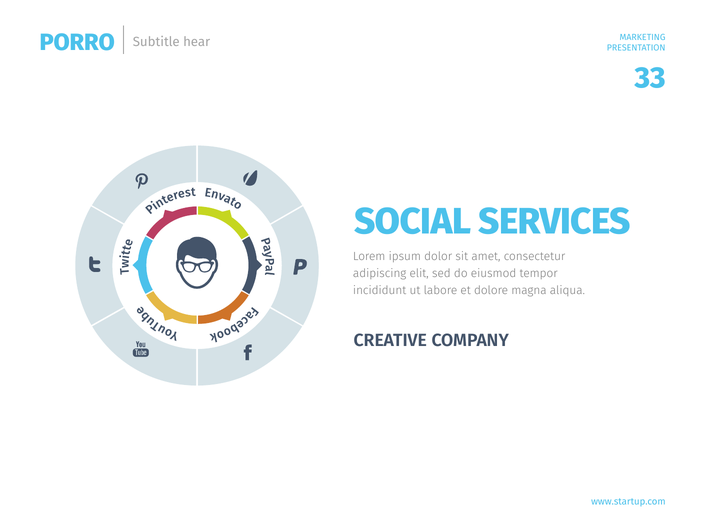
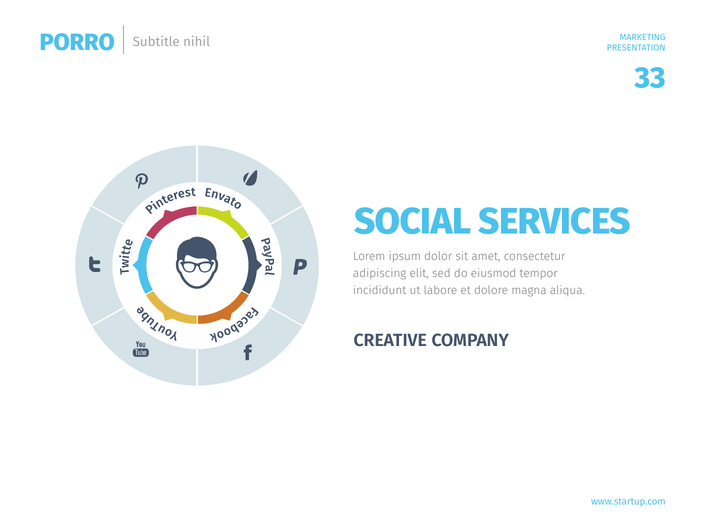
hear: hear -> nihil (197, 42)
